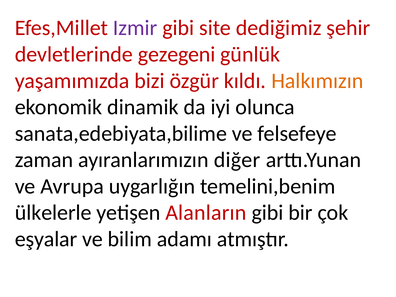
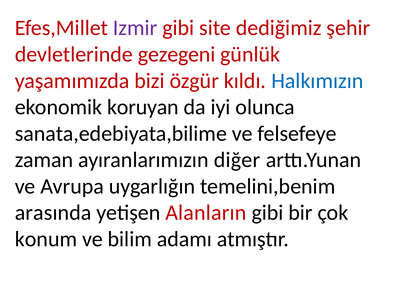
Halkımızın colour: orange -> blue (317, 81)
dinamik: dinamik -> koruyan (143, 107)
ülkelerle: ülkelerle -> arasında (53, 213)
eşyalar: eşyalar -> konum (46, 239)
